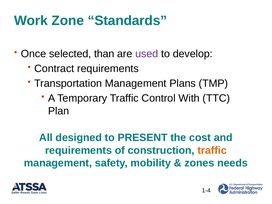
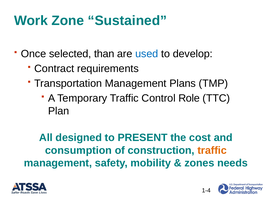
Standards: Standards -> Sustained (127, 21)
used colour: purple -> blue (147, 54)
With: With -> Role (189, 98)
requirements: requirements -> consumption (78, 150)
